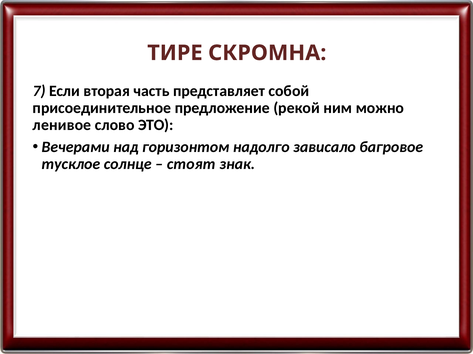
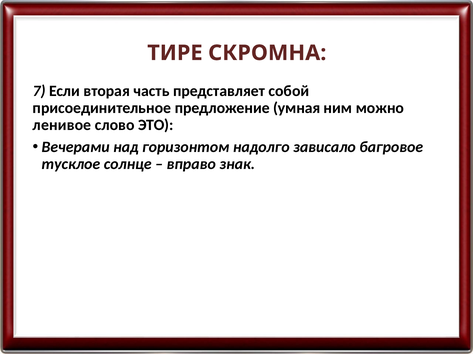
рекой: рекой -> умная (297, 108)
стоят: стоят -> вправо (191, 164)
